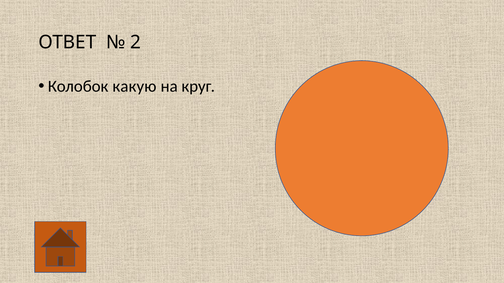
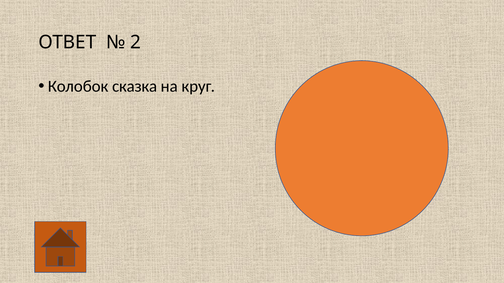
какую: какую -> сказка (135, 86)
